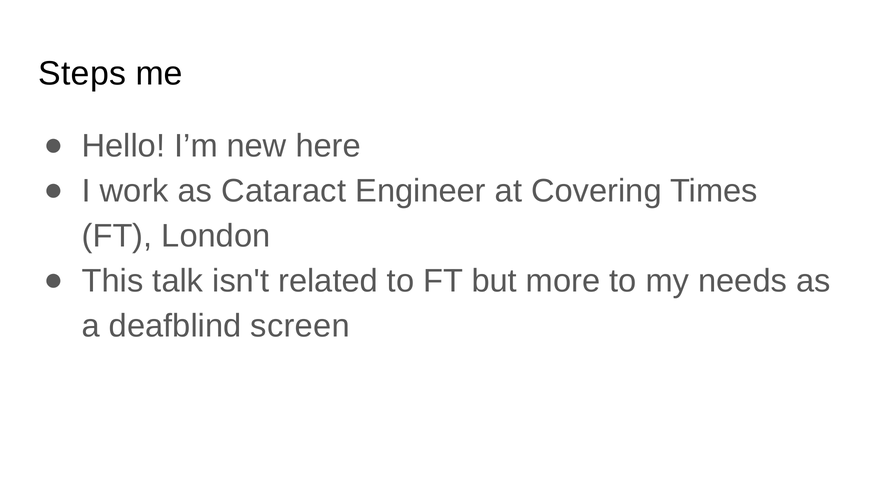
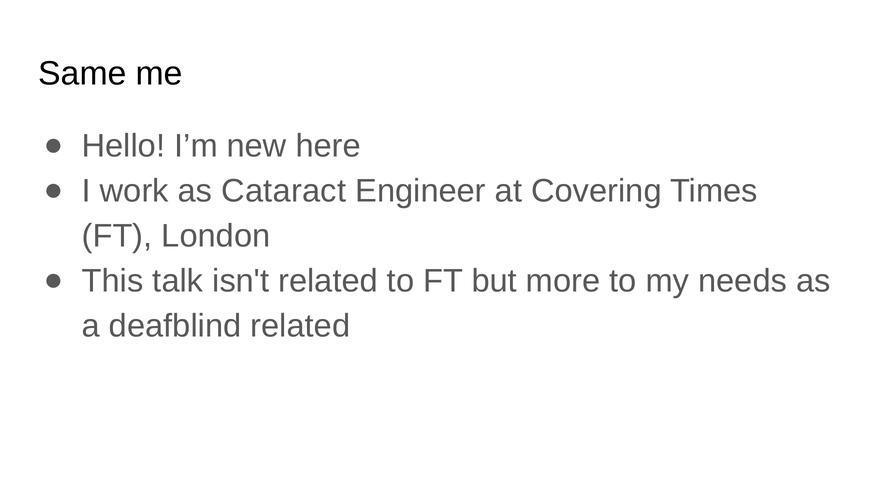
Steps: Steps -> Same (82, 74)
deafblind screen: screen -> related (300, 326)
